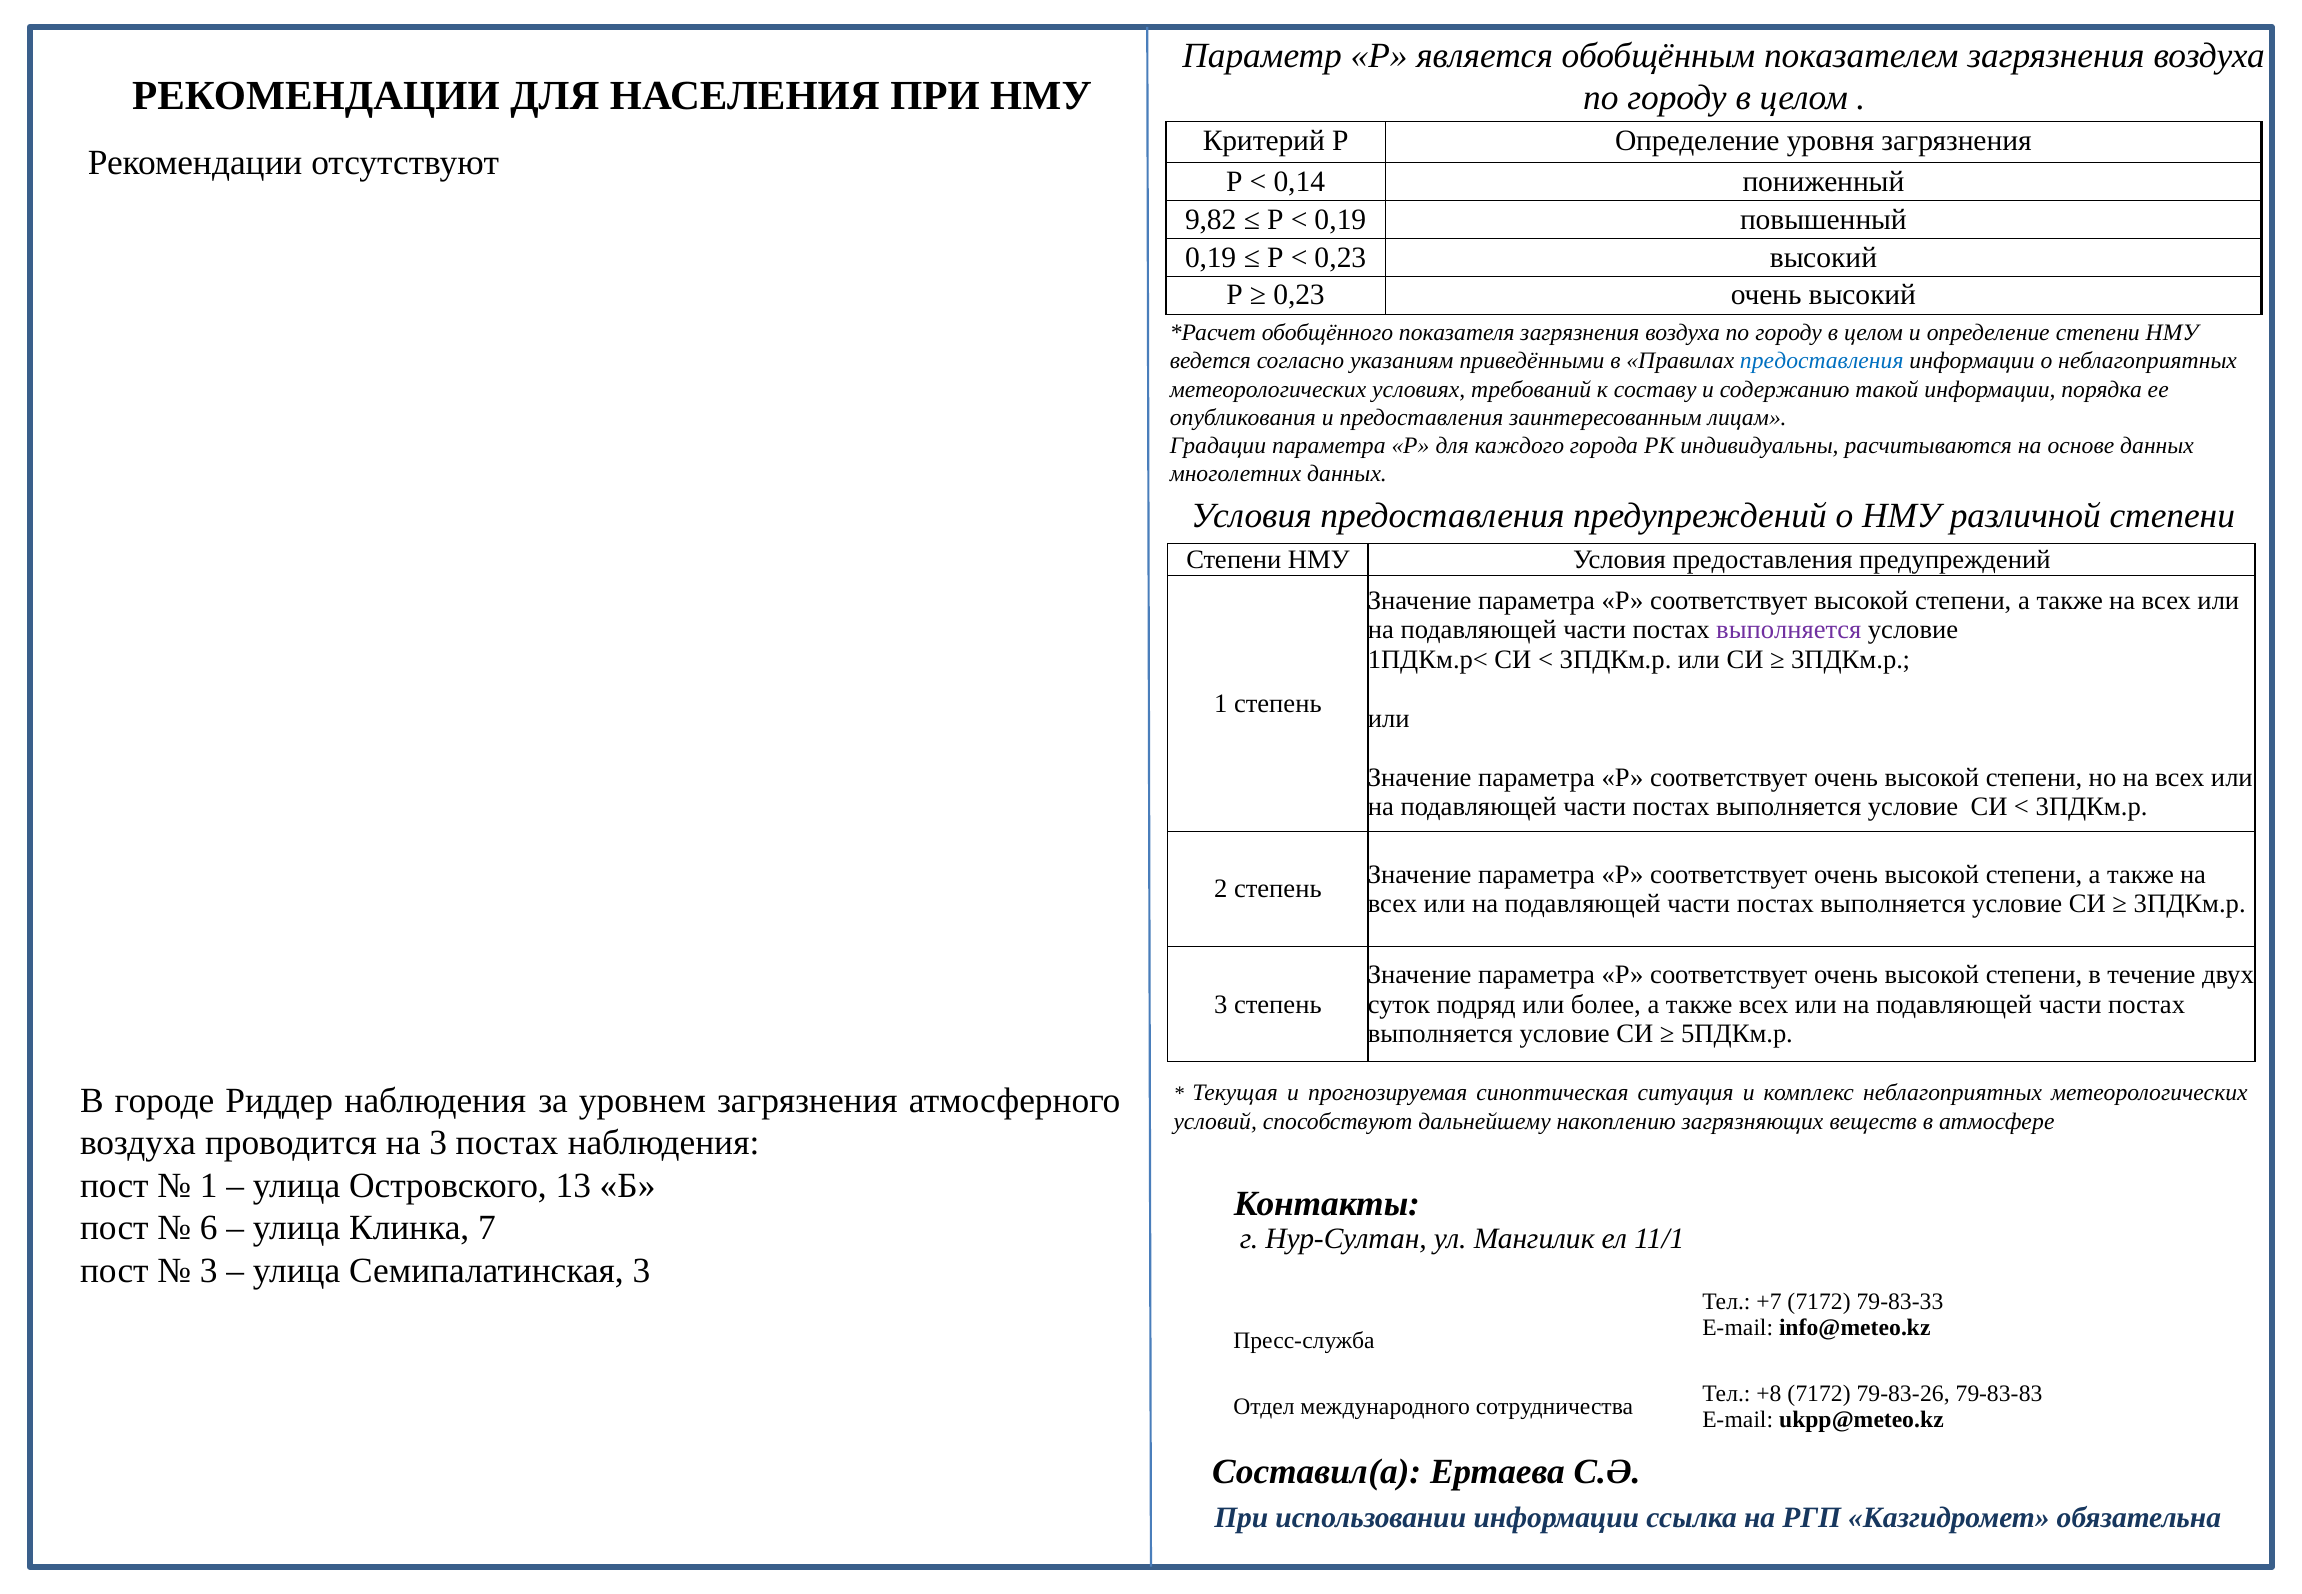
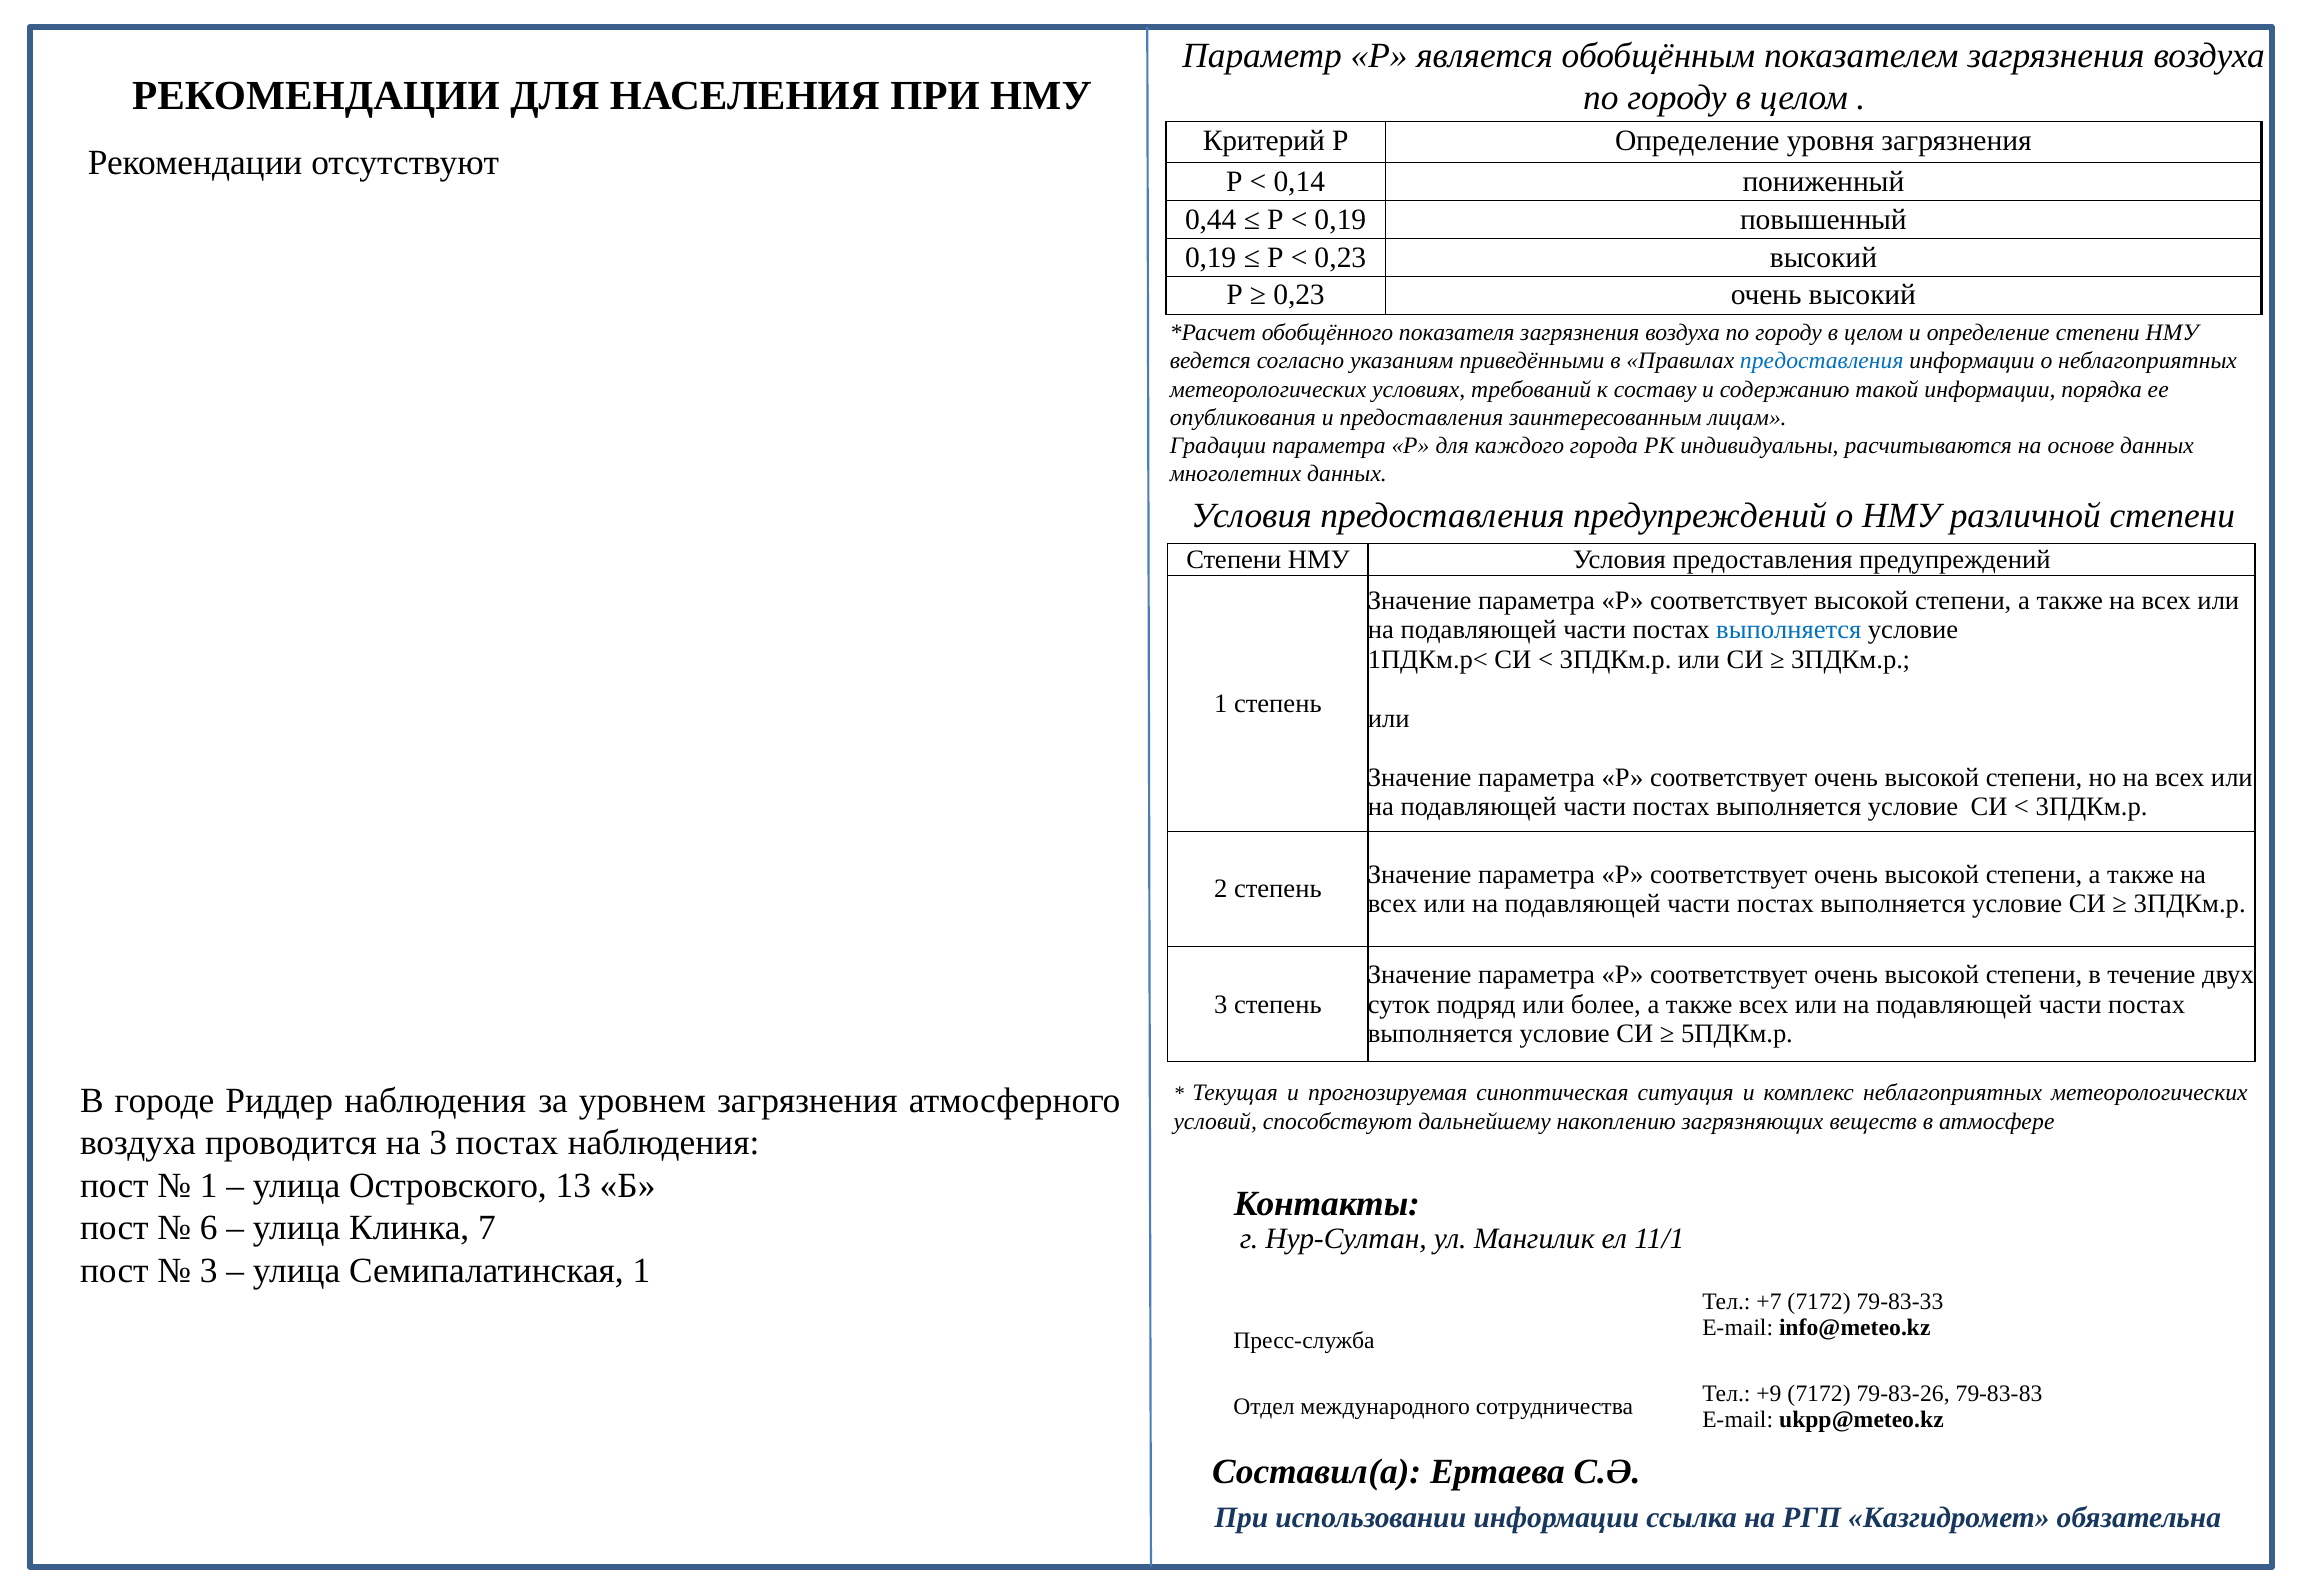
9,82: 9,82 -> 0,44 (1211, 219)
выполняется colour: purple -> blue (1789, 630)
Семипалатинская 3: 3 -> 1 (641, 1270)
+8: +8 -> +9 (1769, 1393)
